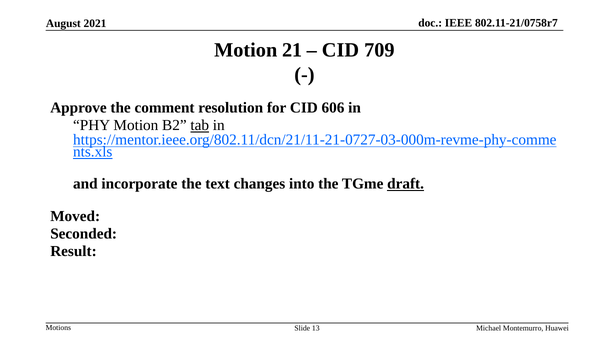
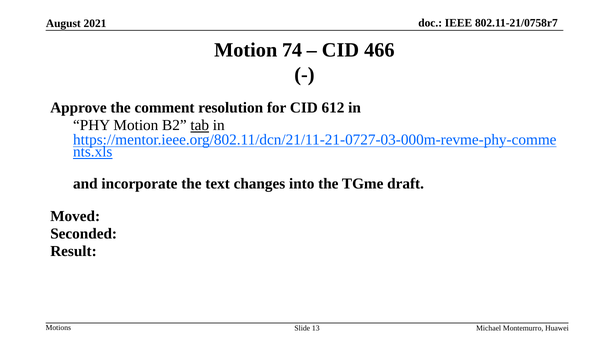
21: 21 -> 74 (292, 50)
709: 709 -> 466 (379, 50)
606: 606 -> 612 (333, 108)
draft underline: present -> none (406, 184)
